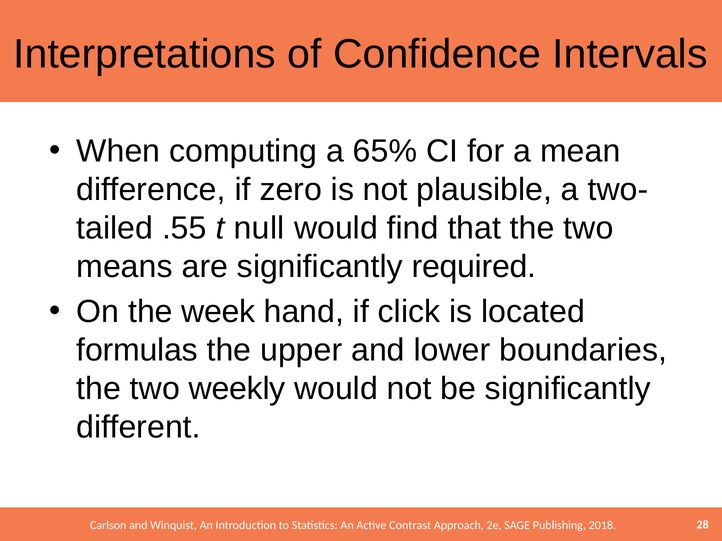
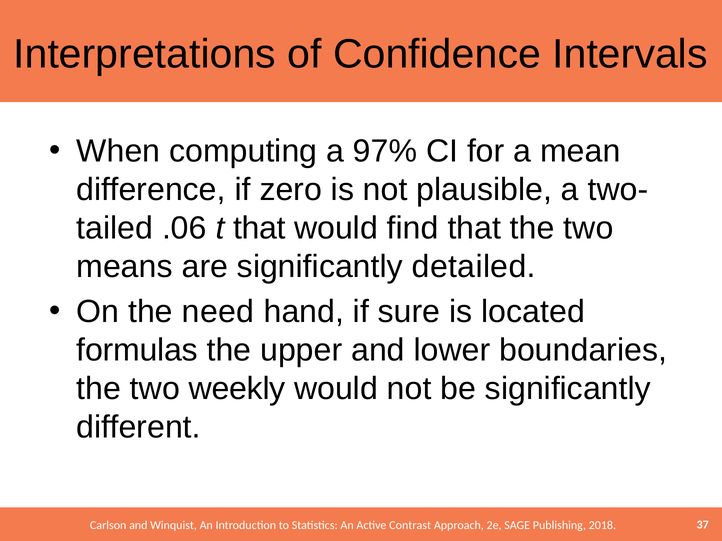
65%: 65% -> 97% (385, 151)
.55: .55 -> .06 (184, 228)
t null: null -> that (259, 228)
required: required -> detailed (474, 267)
week: week -> need (218, 312)
click: click -> sure (409, 312)
28: 28 -> 37 (703, 525)
